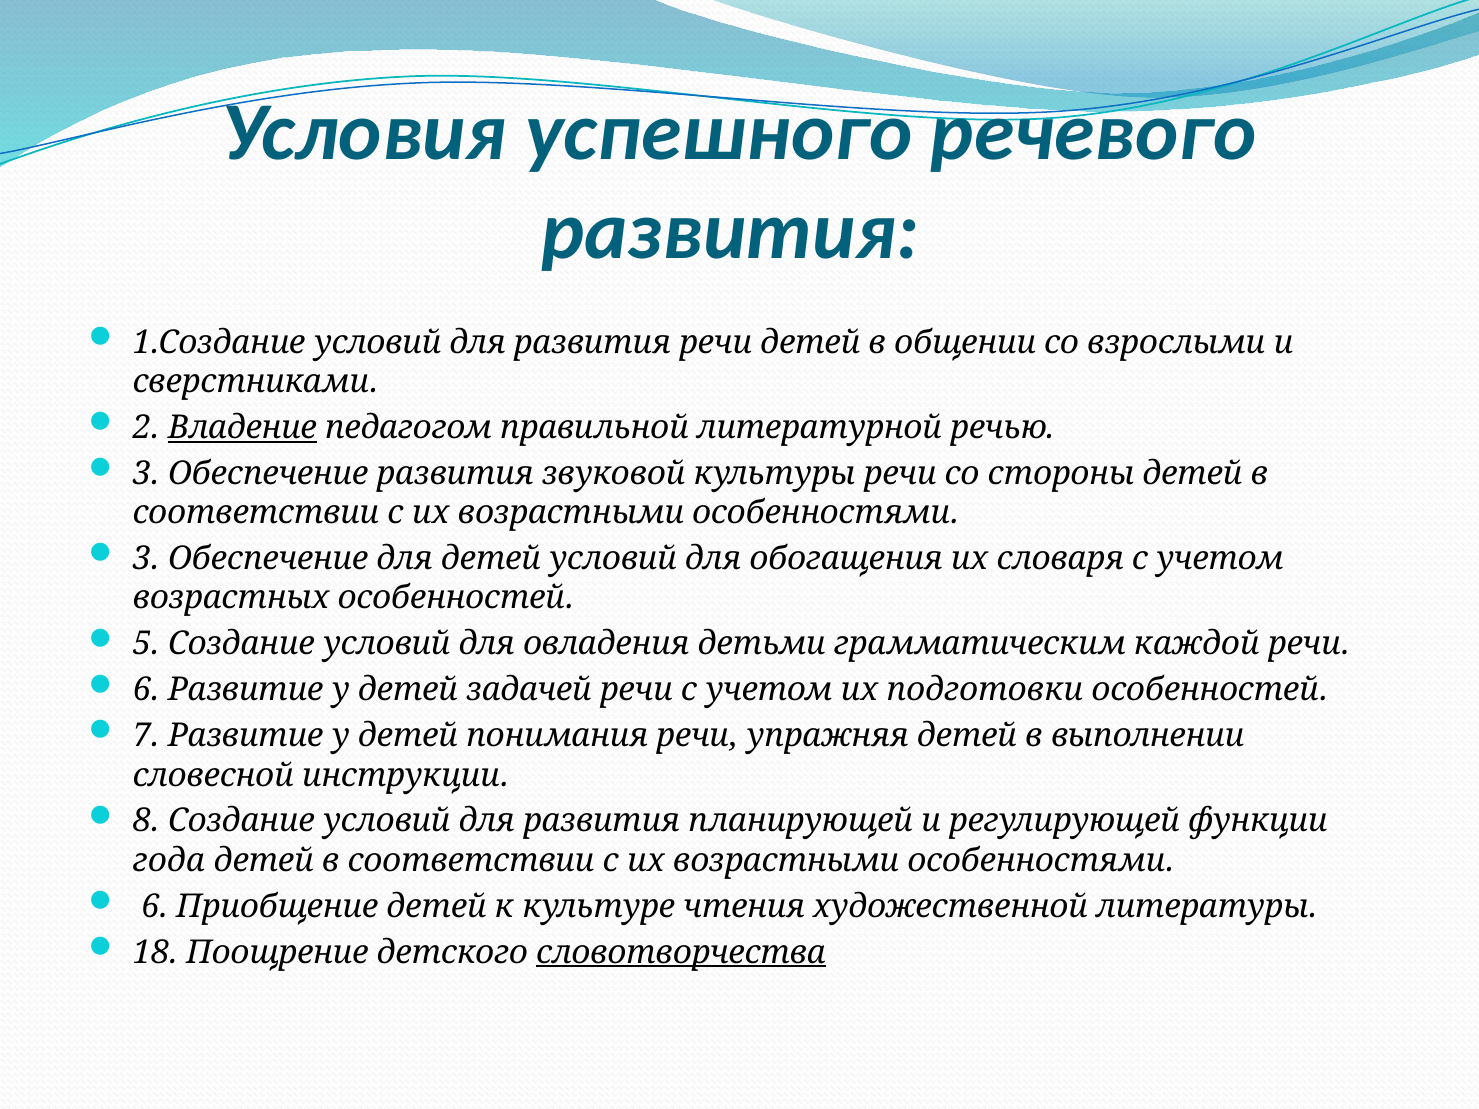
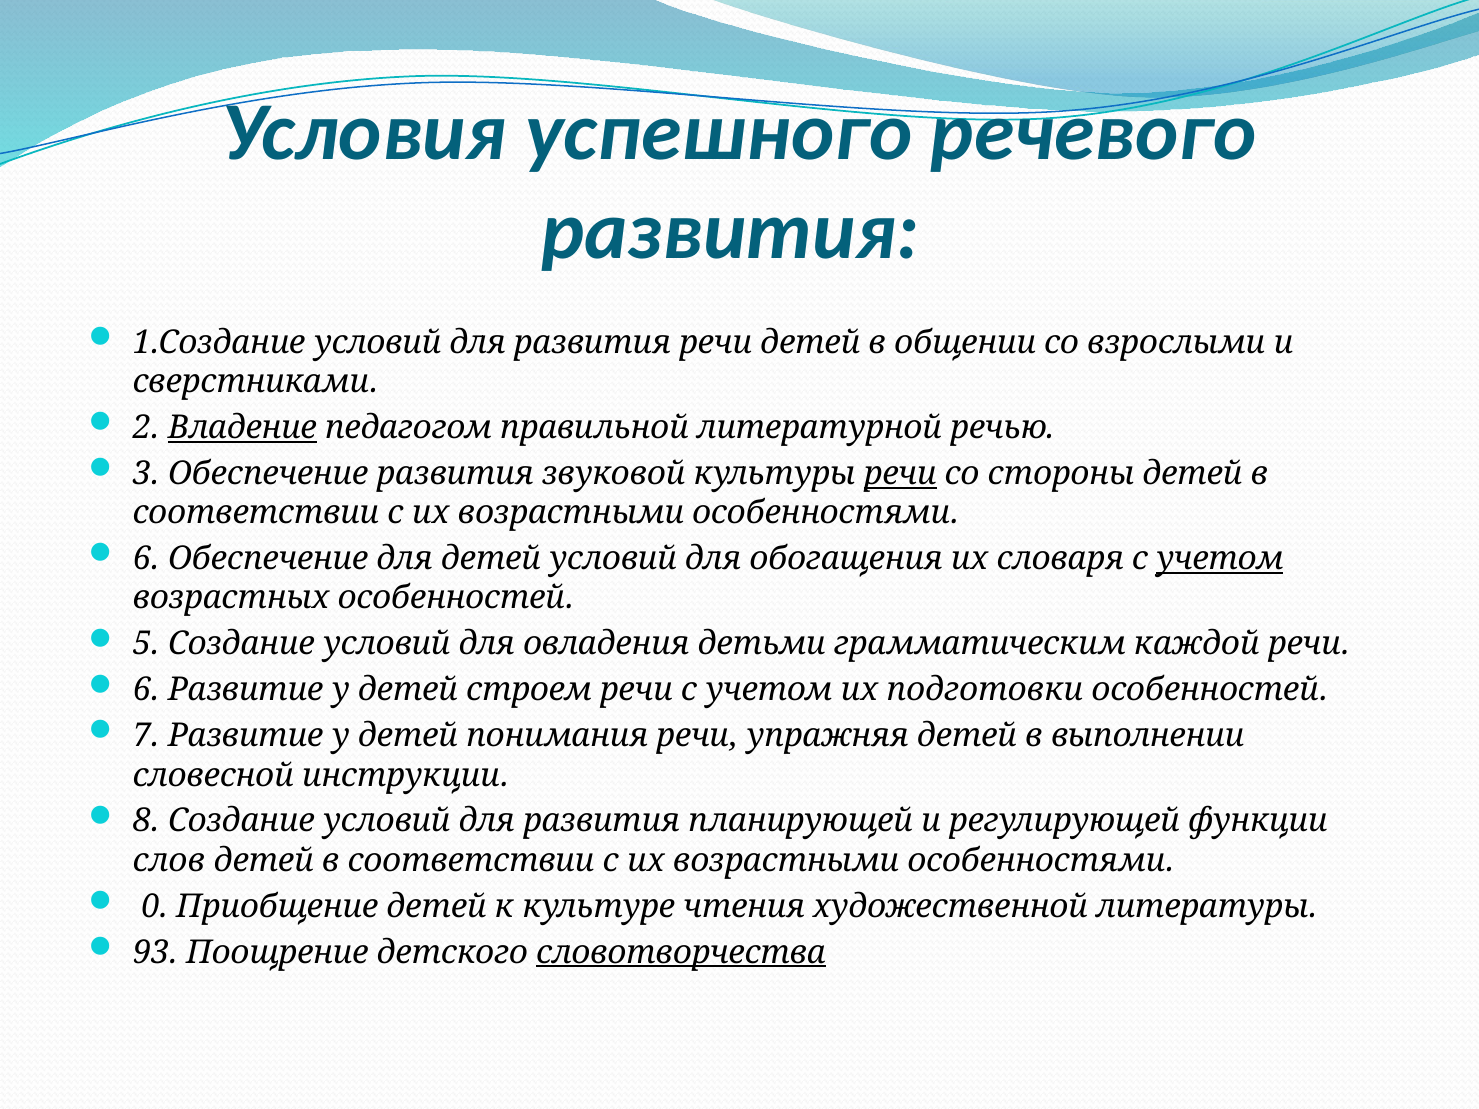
речи underline: none -> present (900, 474)
3: 3 -> 6 (146, 559)
учетом underline: none -> present (1220, 559)
задачей: задачей -> строем (529, 690)
года: года -> слов (169, 861)
6: 6 -> 0 (155, 907)
18: 18 -> 93 (155, 953)
